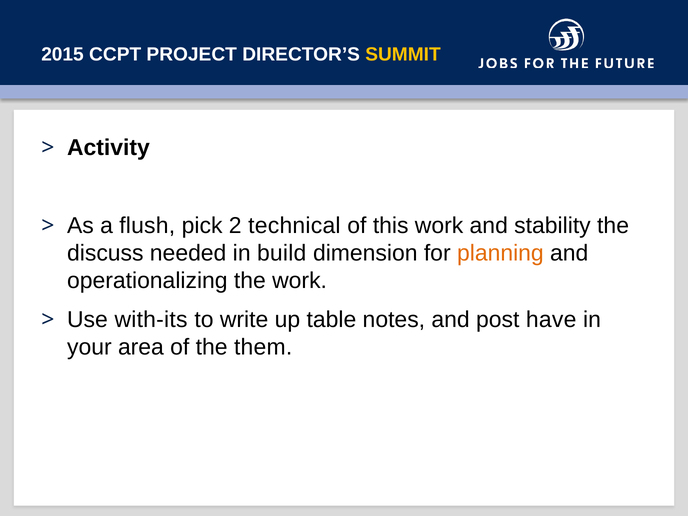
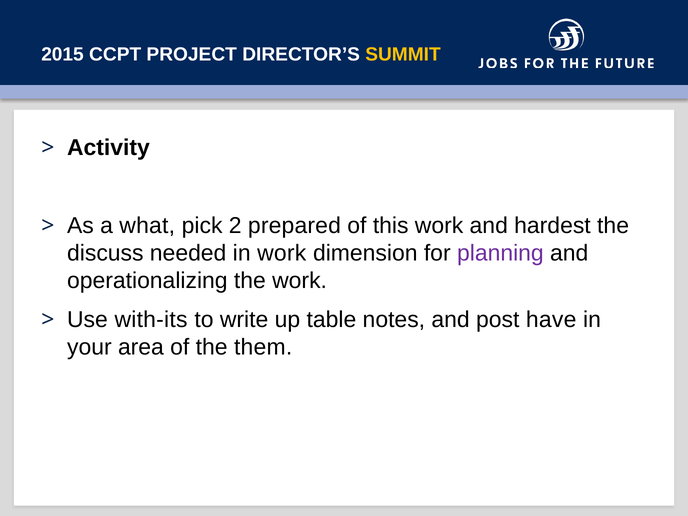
flush: flush -> what (147, 226)
technical: technical -> prepared (294, 226)
stability: stability -> hardest (552, 226)
in build: build -> work (282, 253)
planning colour: orange -> purple (500, 253)
